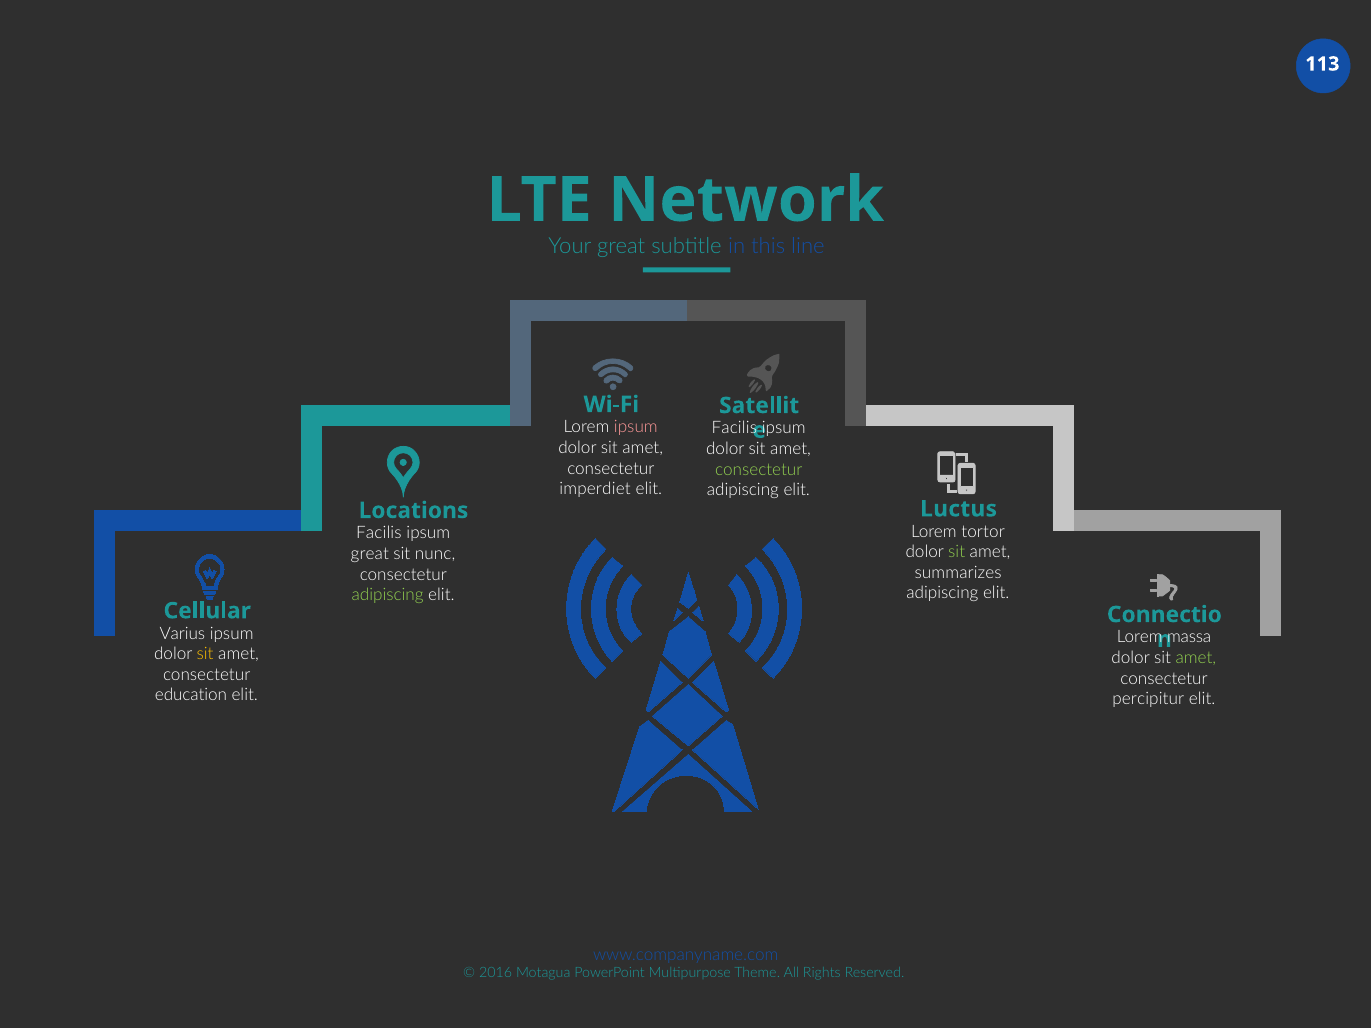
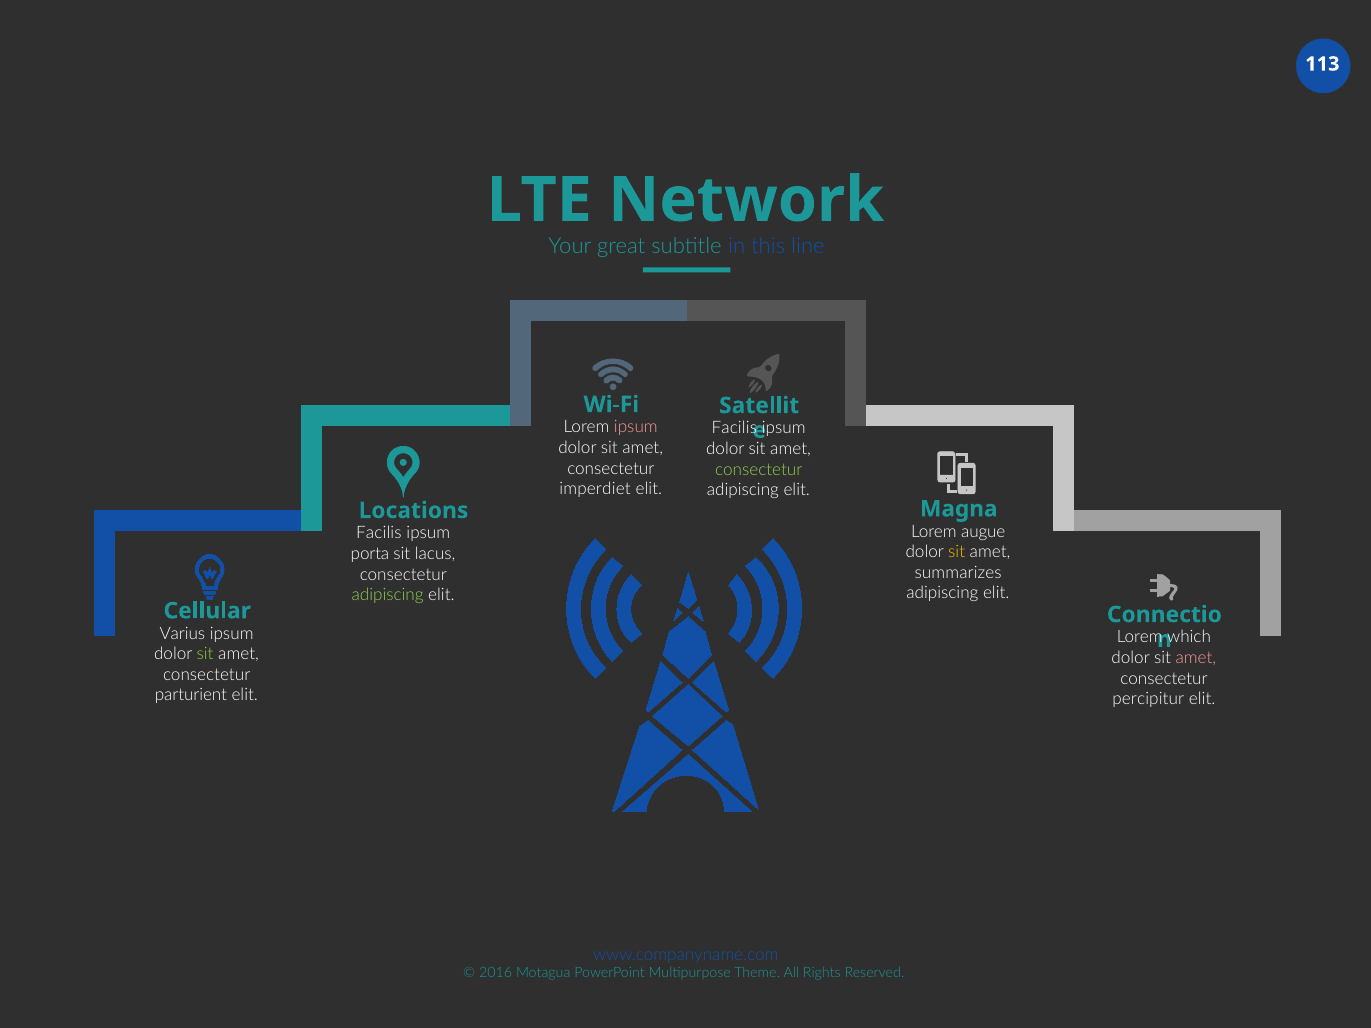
Luctus: Luctus -> Magna (959, 509)
tortor: tortor -> augue (983, 532)
sit colour: light green -> yellow (957, 552)
great: great -> porta (370, 554)
nunc: nunc -> lacus (435, 554)
massa: massa -> which (1189, 637)
sit colour: yellow -> light green (205, 654)
amet colour: light green -> pink (1196, 658)
education: education -> parturient (191, 695)
